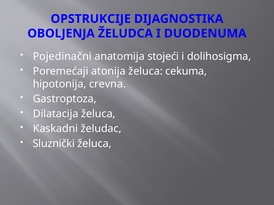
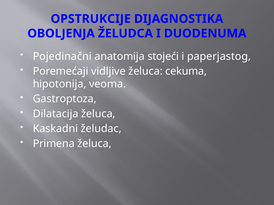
dolihosigma: dolihosigma -> paperjastog (219, 56)
atonija: atonija -> vidljive (108, 71)
crevna: crevna -> veoma (108, 84)
Sluznički: Sluznički -> Primena (54, 144)
